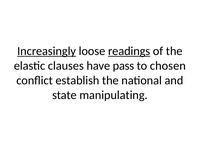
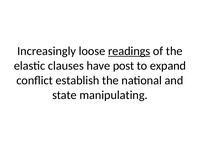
Increasingly underline: present -> none (47, 51)
pass: pass -> post (124, 66)
chosen: chosen -> expand (168, 66)
